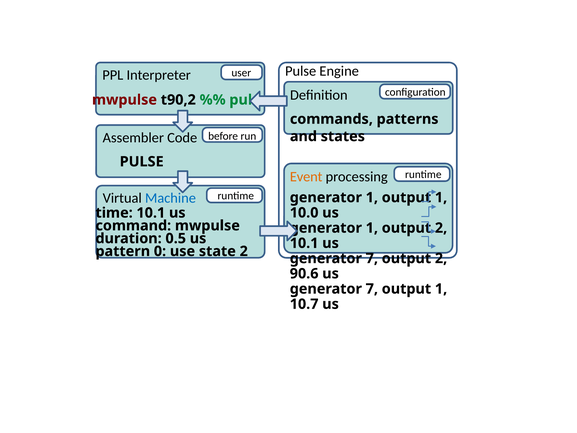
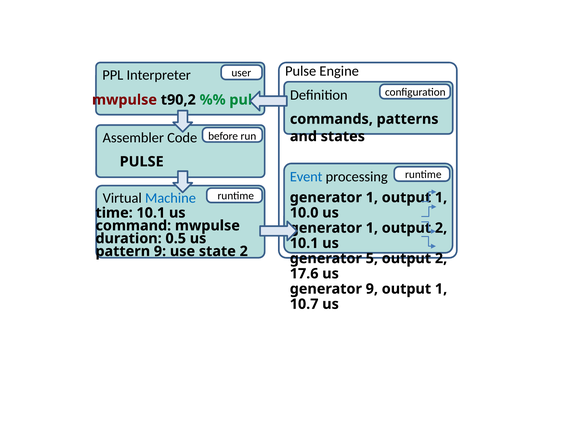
Event colour: orange -> blue (306, 177)
pattern 0: 0 -> 9 (160, 251)
7: 7 -> 5 (372, 258)
90.6: 90.6 -> 17.6 (304, 273)
7: 7 -> 9 (372, 289)
